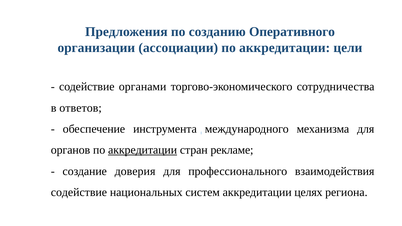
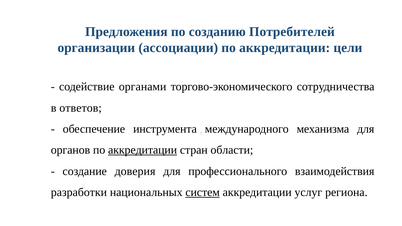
Оперативного: Оперативного -> Потребителей (292, 32)
рекламе: рекламе -> области (232, 150)
содействие: содействие -> разработки (79, 192)
систем underline: none -> present (203, 192)
целях: целях -> услуг (308, 192)
